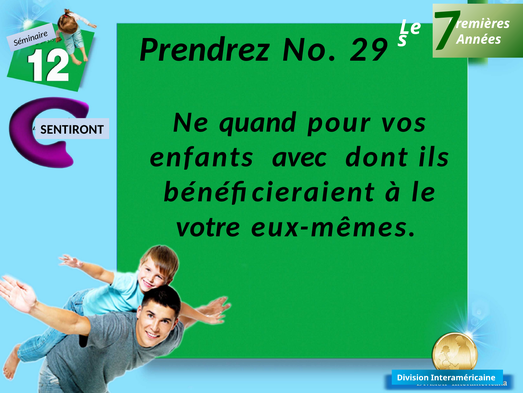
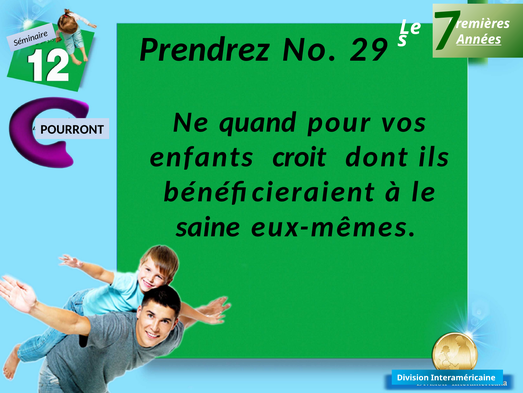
Années underline: none -> present (479, 39)
SENTIRONT: SENTIRONT -> POURRONT (72, 129)
avec: avec -> croit (299, 157)
votre: votre -> saine (208, 226)
